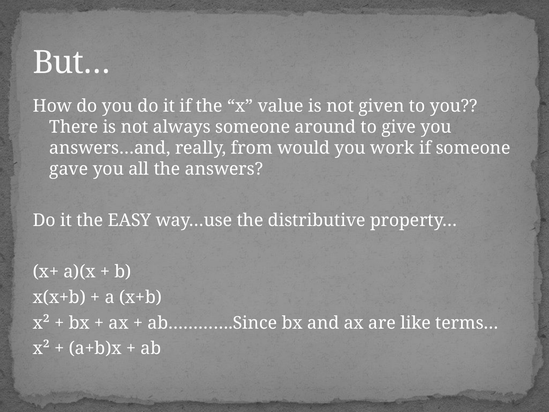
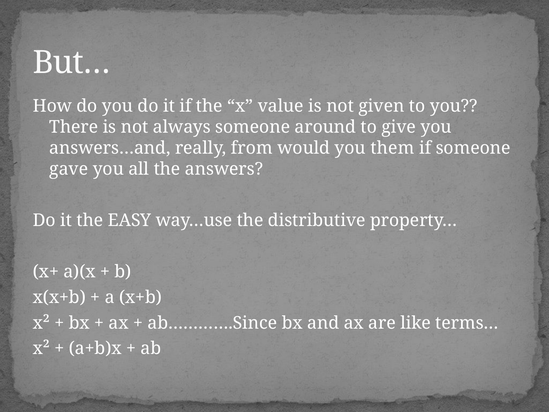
work: work -> them (392, 148)
